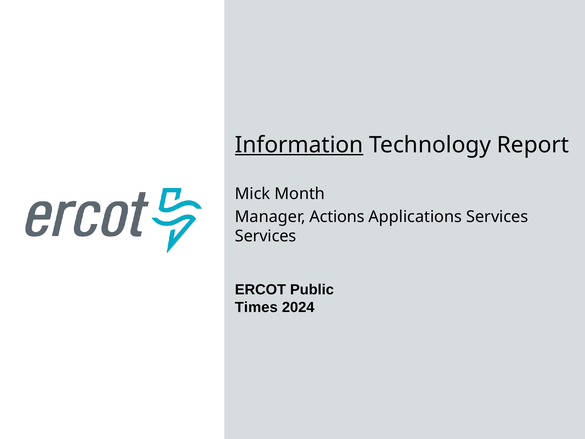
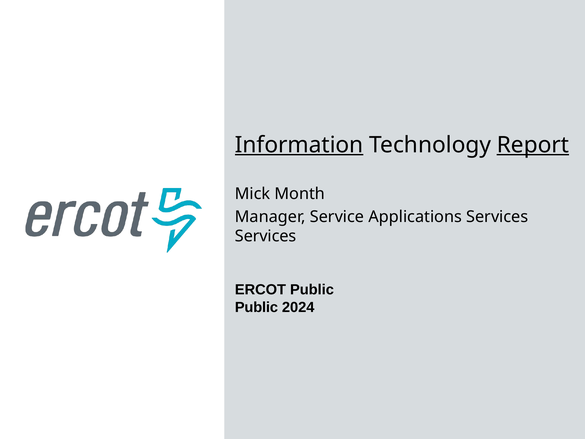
Report underline: none -> present (533, 145)
Actions: Actions -> Service (337, 217)
Times: Times -> Public (256, 307)
